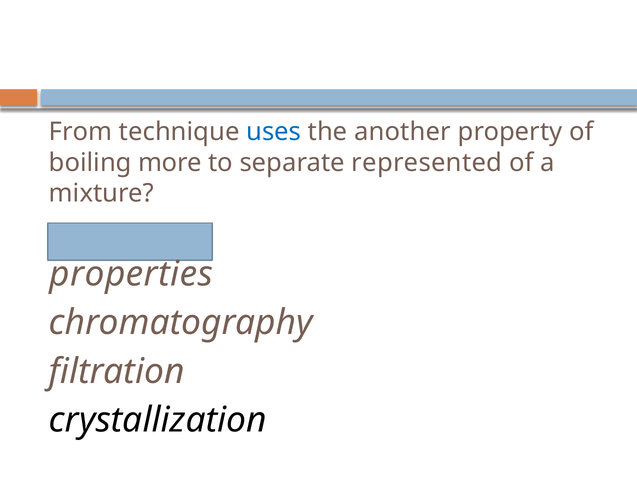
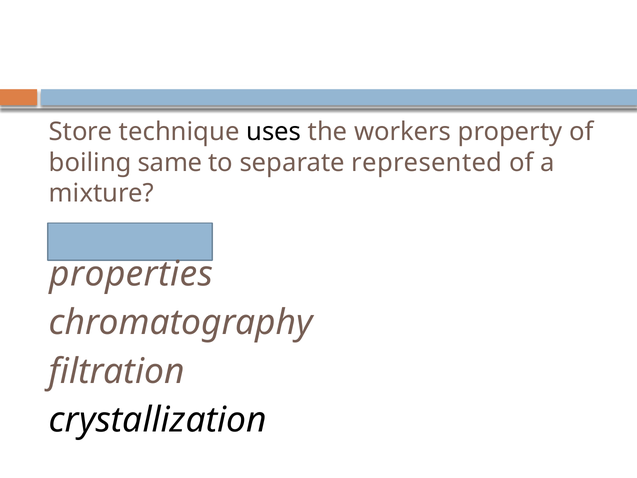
From: From -> Store (81, 132)
uses colour: blue -> black (274, 132)
another: another -> workers (403, 132)
more: more -> same (170, 163)
